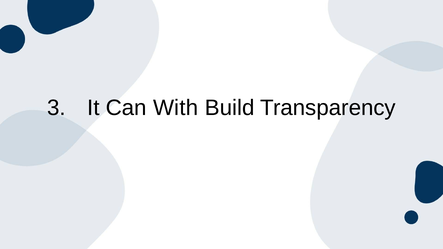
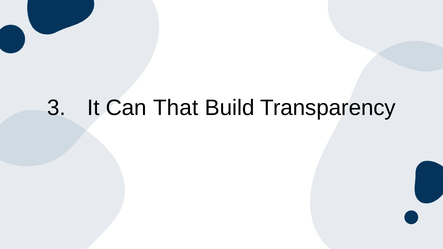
With: With -> That (176, 108)
